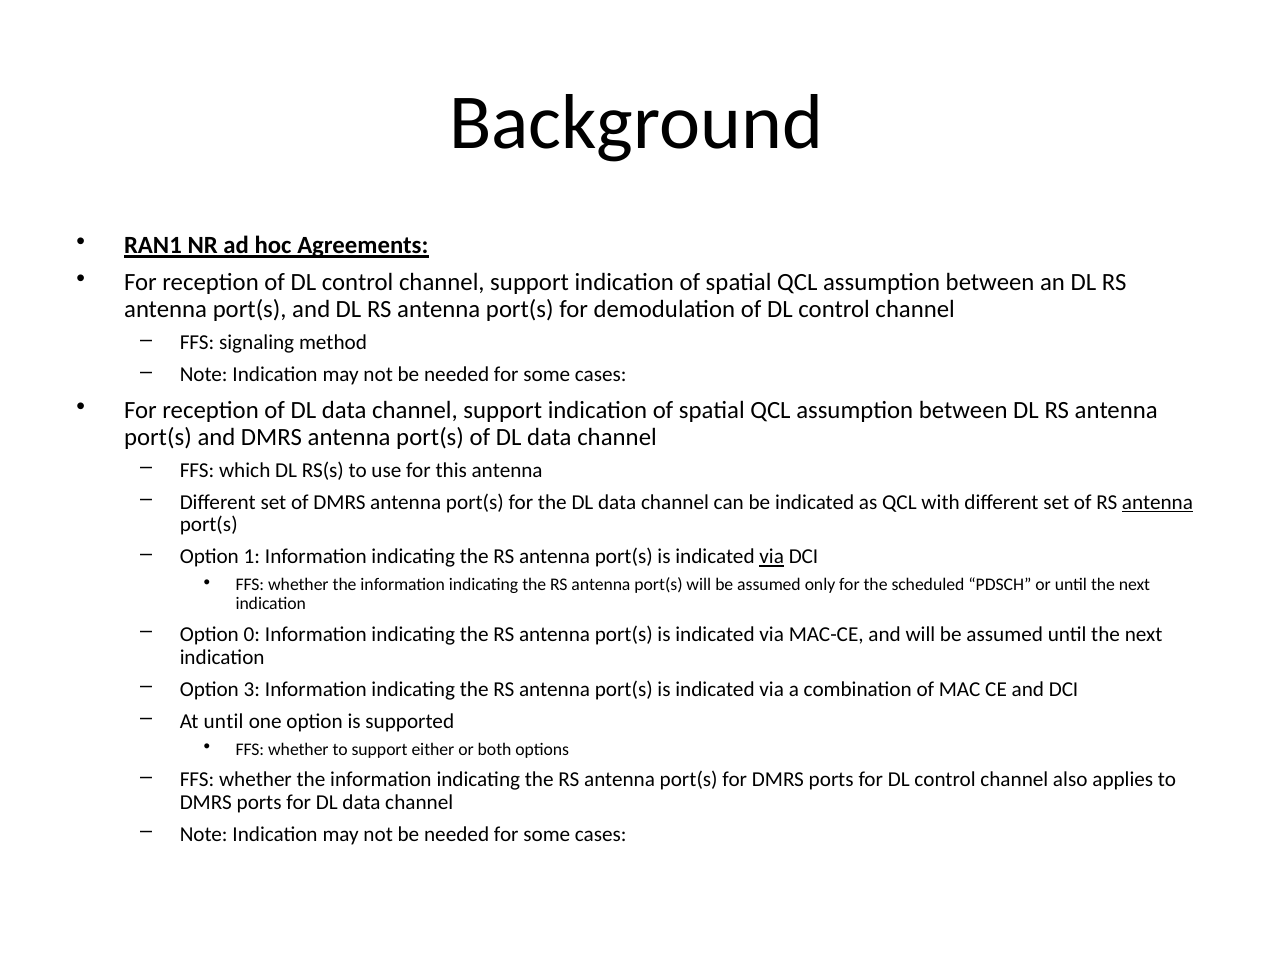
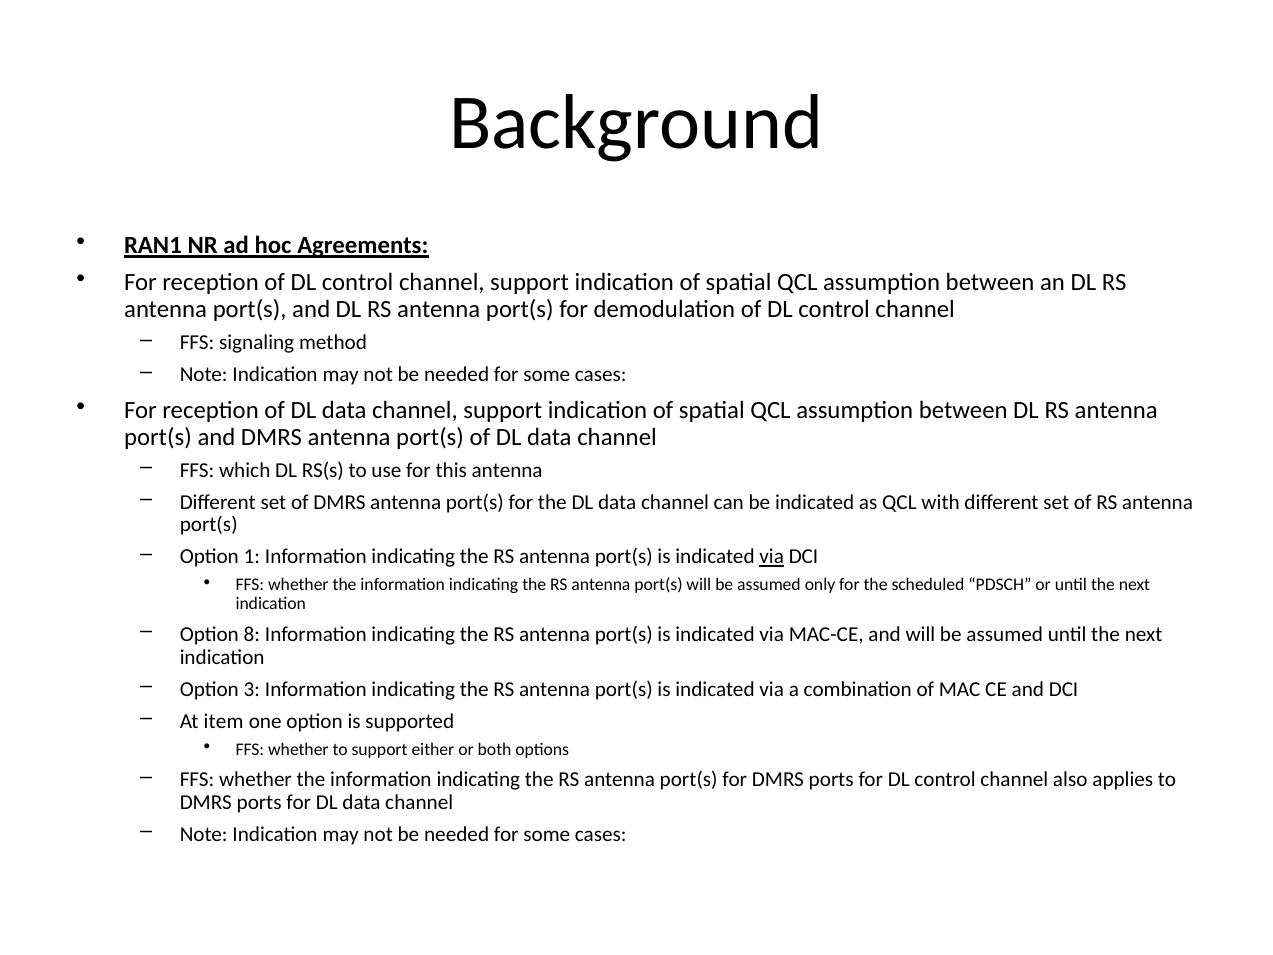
antenna underline: present -> none (1157, 502)
0: 0 -> 8 (252, 634)
At until: until -> item (224, 721)
